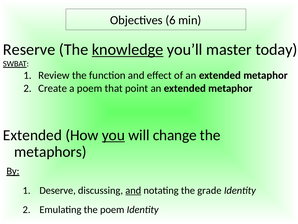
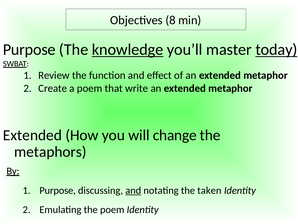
6: 6 -> 8 (170, 20)
Reserve: Reserve -> Purpose (29, 50)
today underline: none -> present (276, 50)
point: point -> write (137, 88)
you underline: present -> none (113, 135)
Deserve: Deserve -> Purpose (58, 190)
grade: grade -> taken (209, 190)
